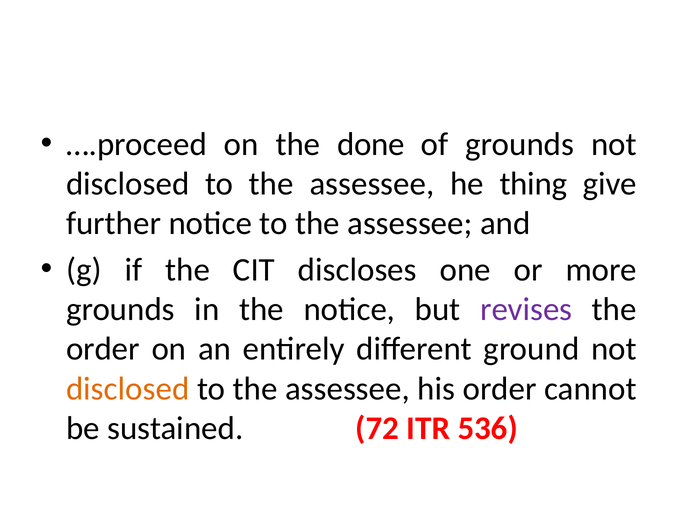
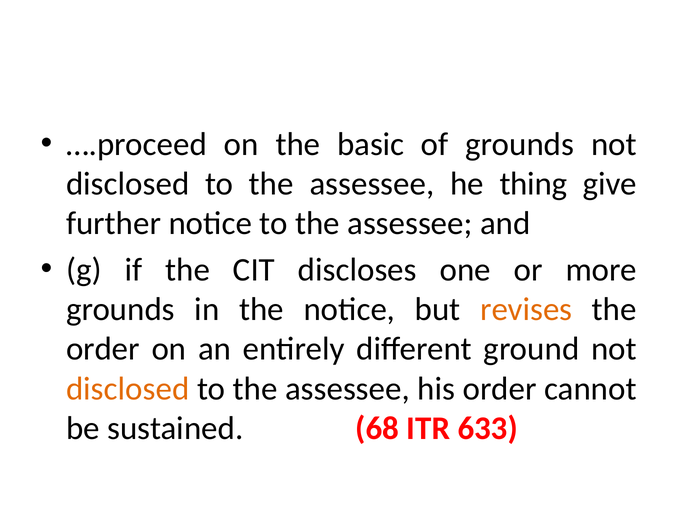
done: done -> basic (371, 144)
revises colour: purple -> orange (526, 309)
72: 72 -> 68 (377, 428)
536: 536 -> 633 (488, 428)
